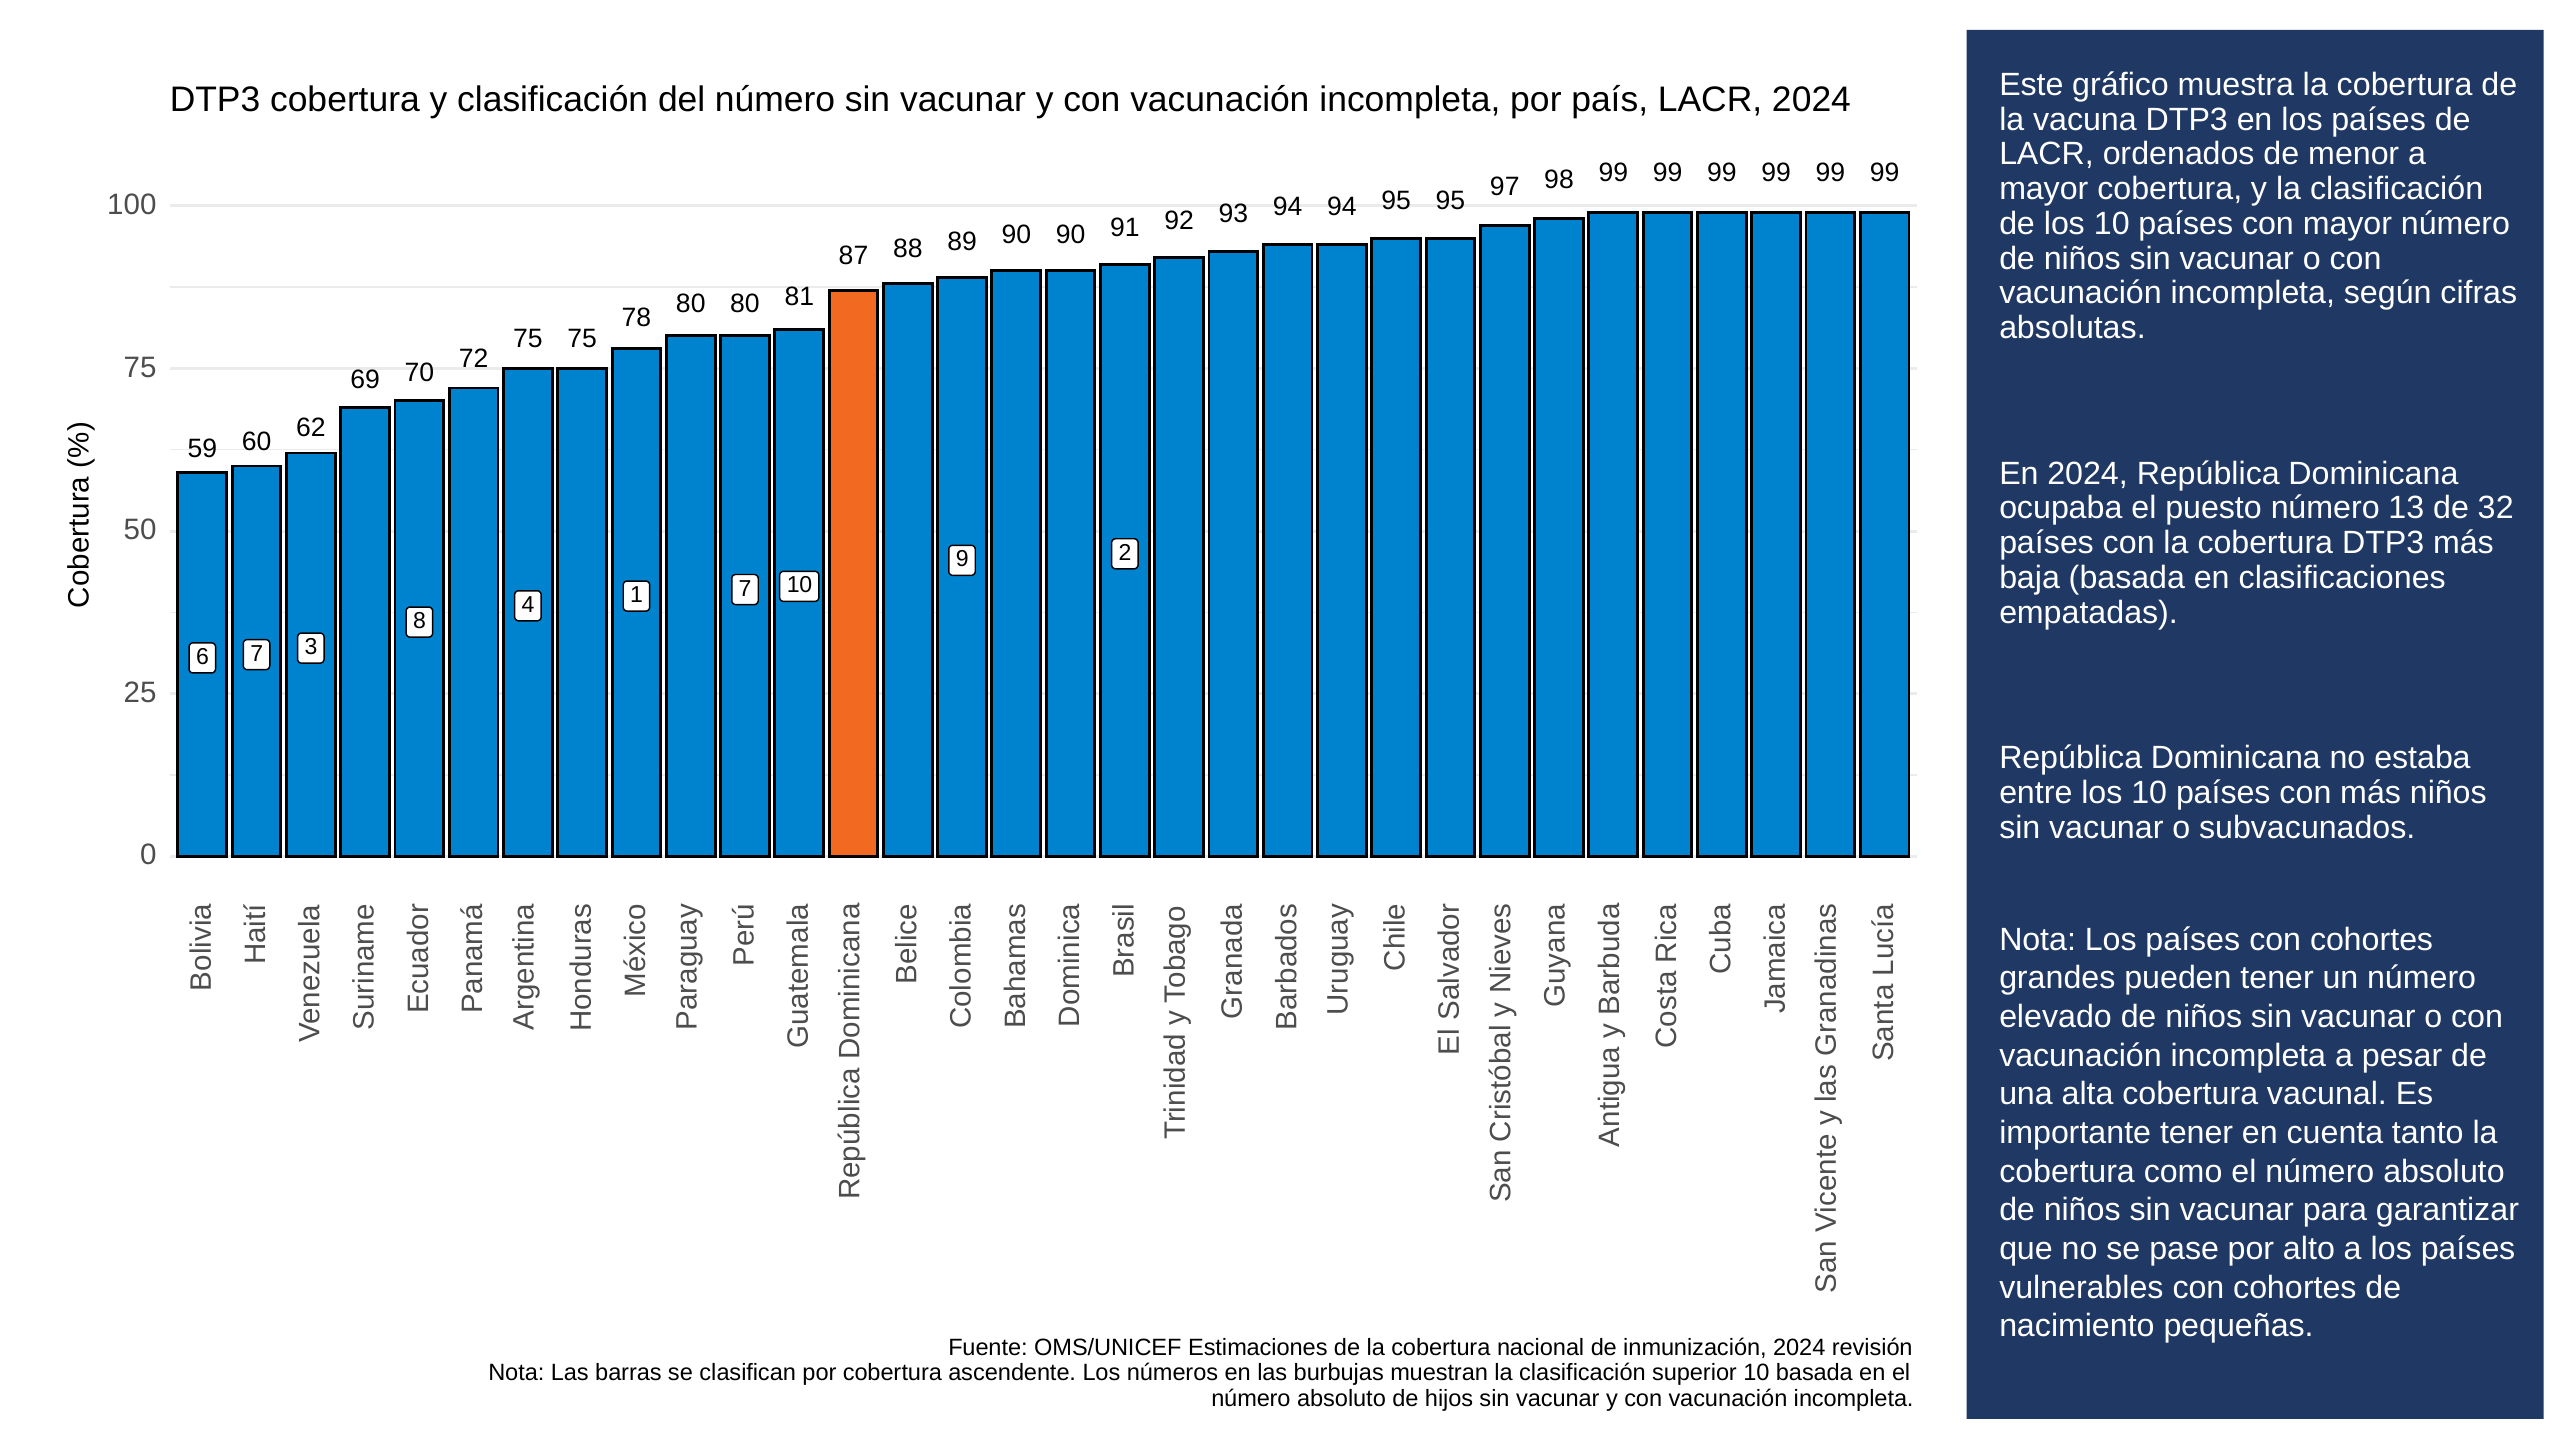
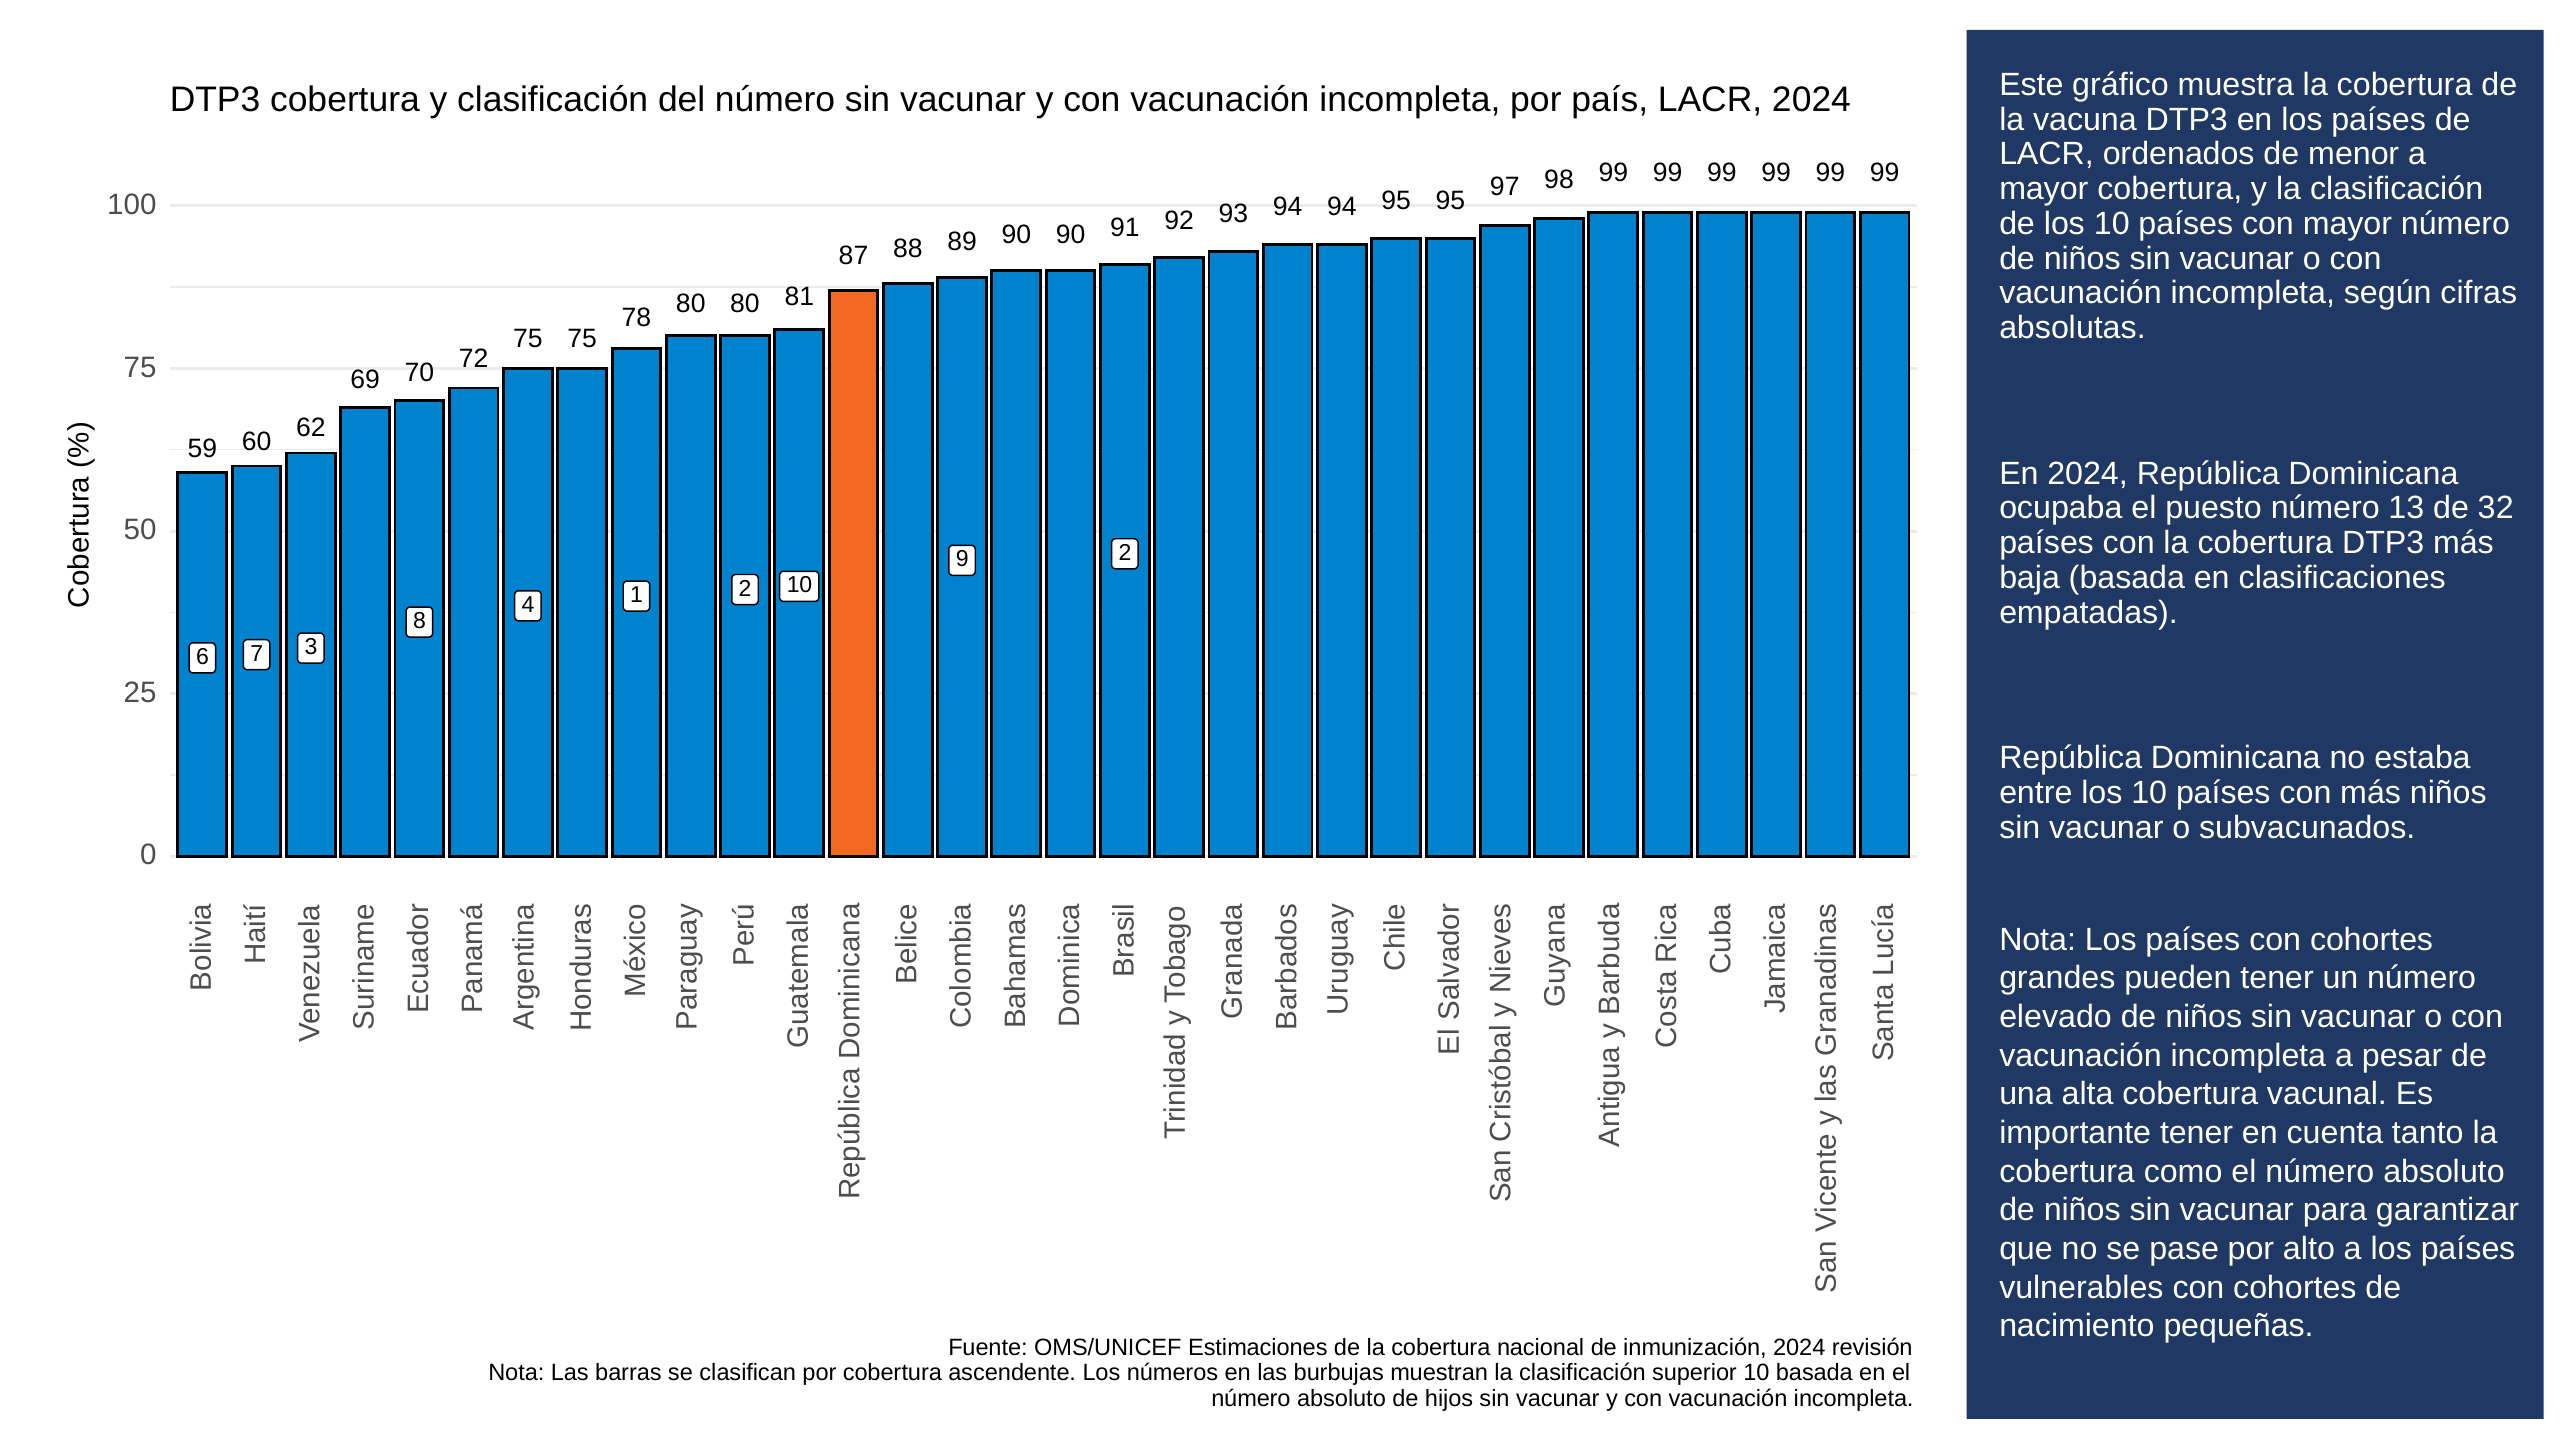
1 7: 7 -> 2 (745, 589)
